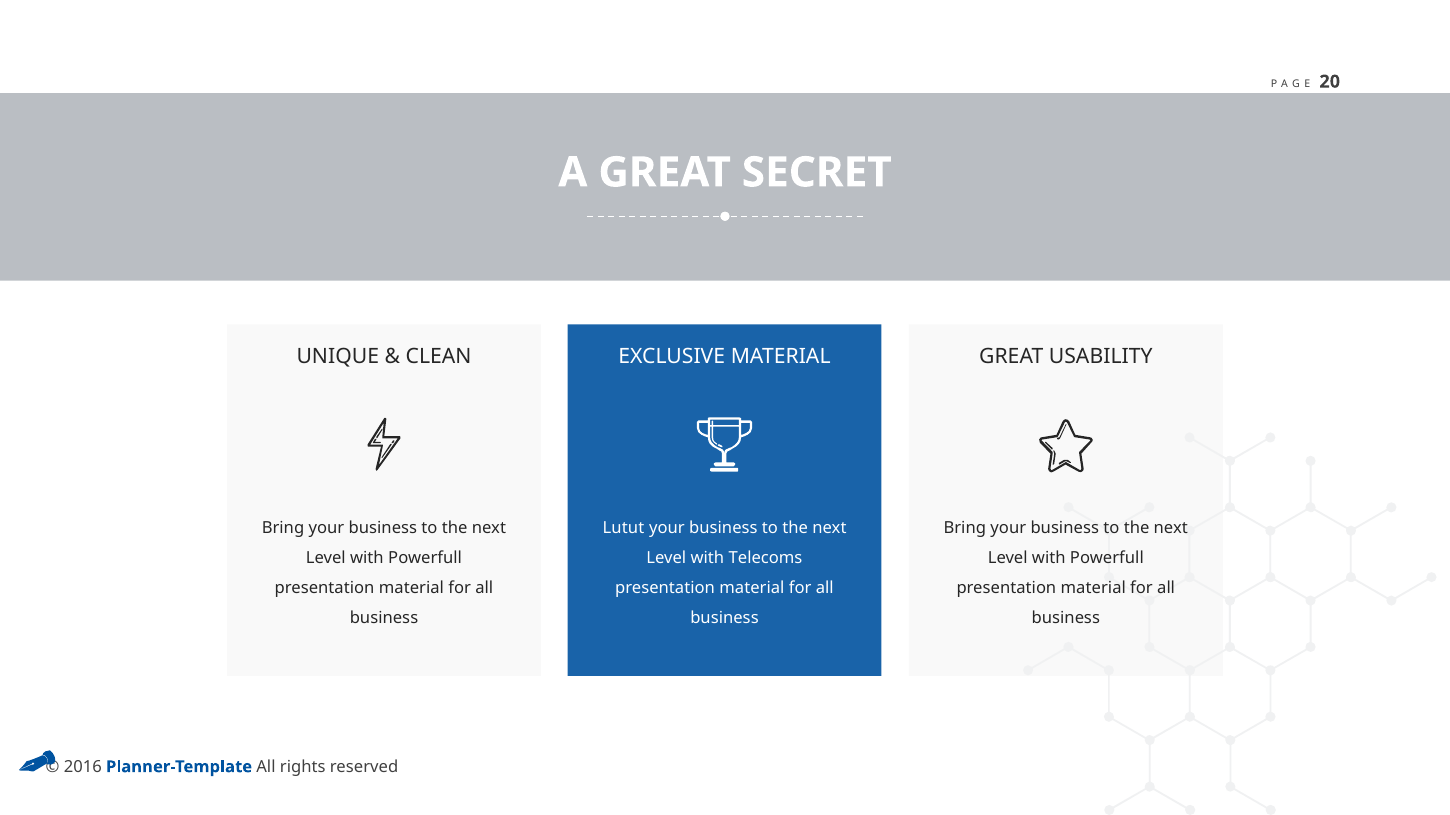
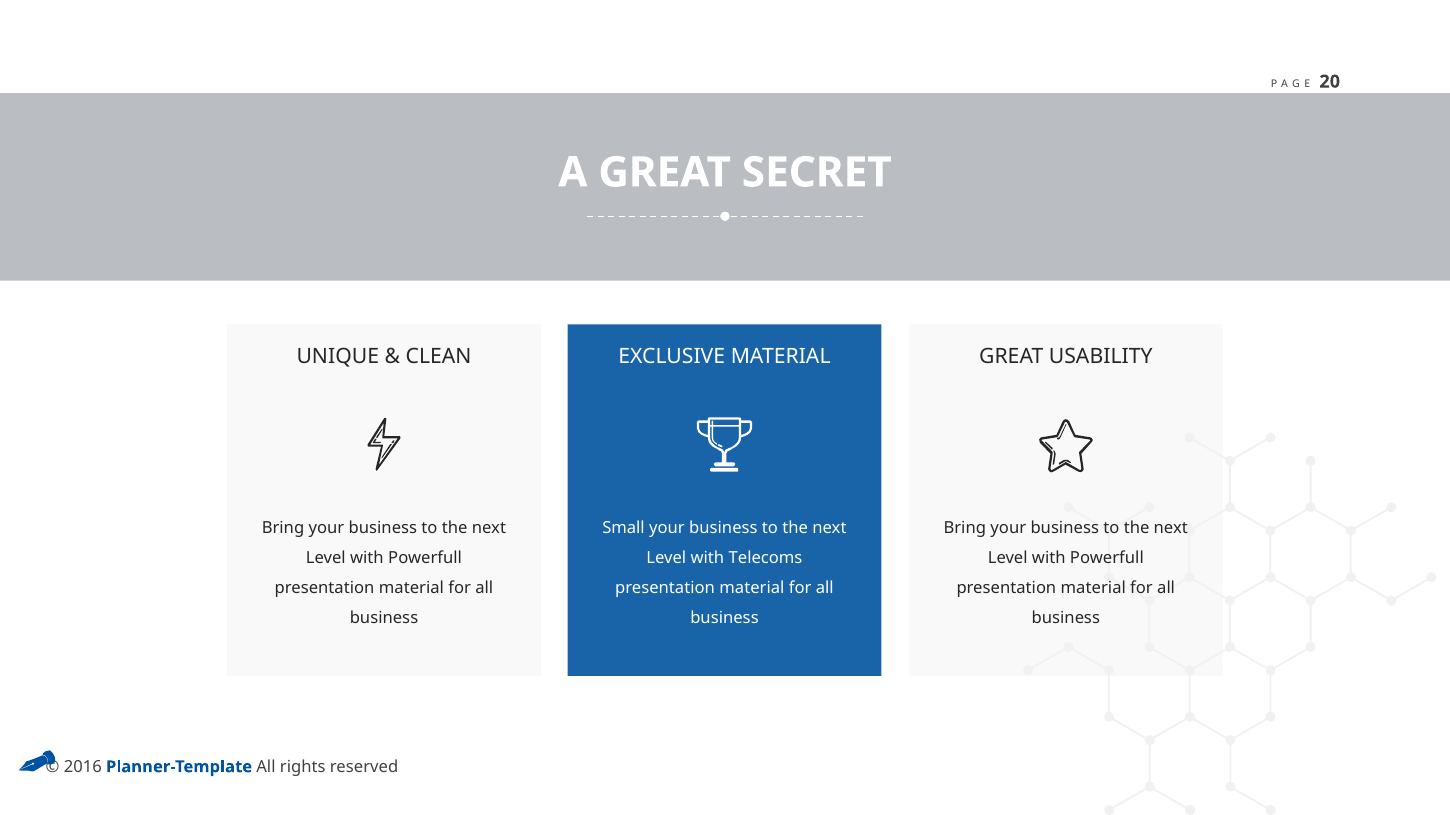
Lutut: Lutut -> Small (624, 528)
